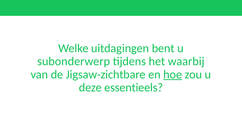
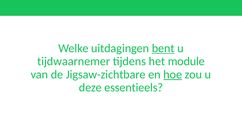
bent underline: none -> present (163, 48)
subonderwerp: subonderwerp -> tijdwaarnemer (74, 61)
waarbij: waarbij -> module (186, 61)
